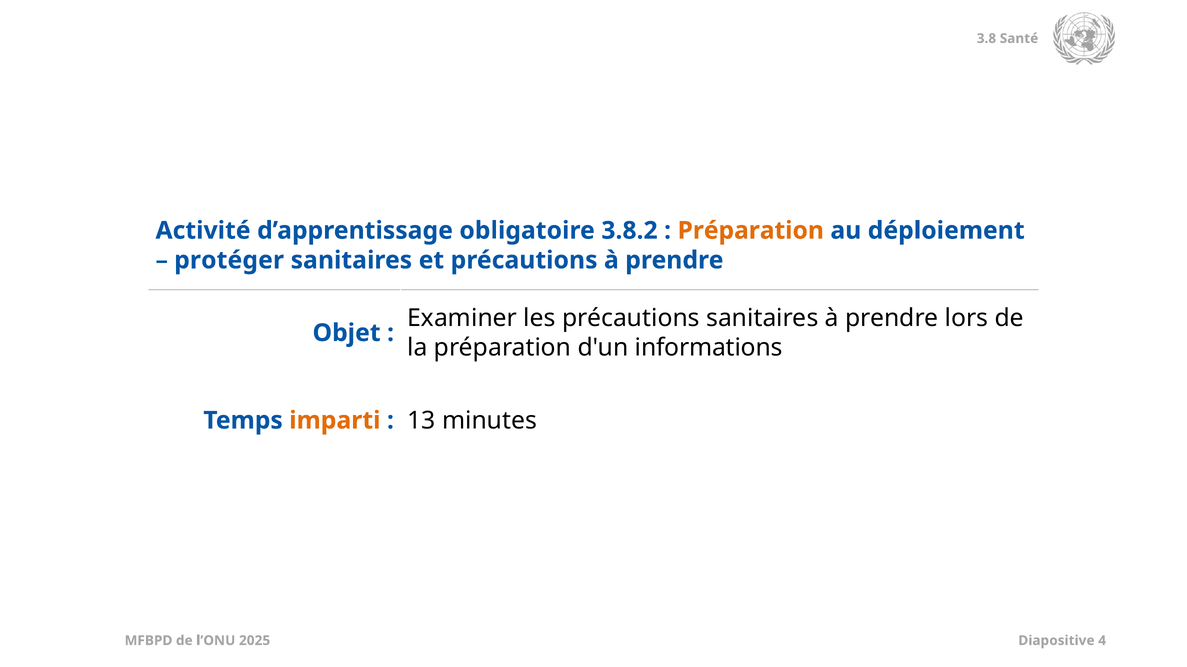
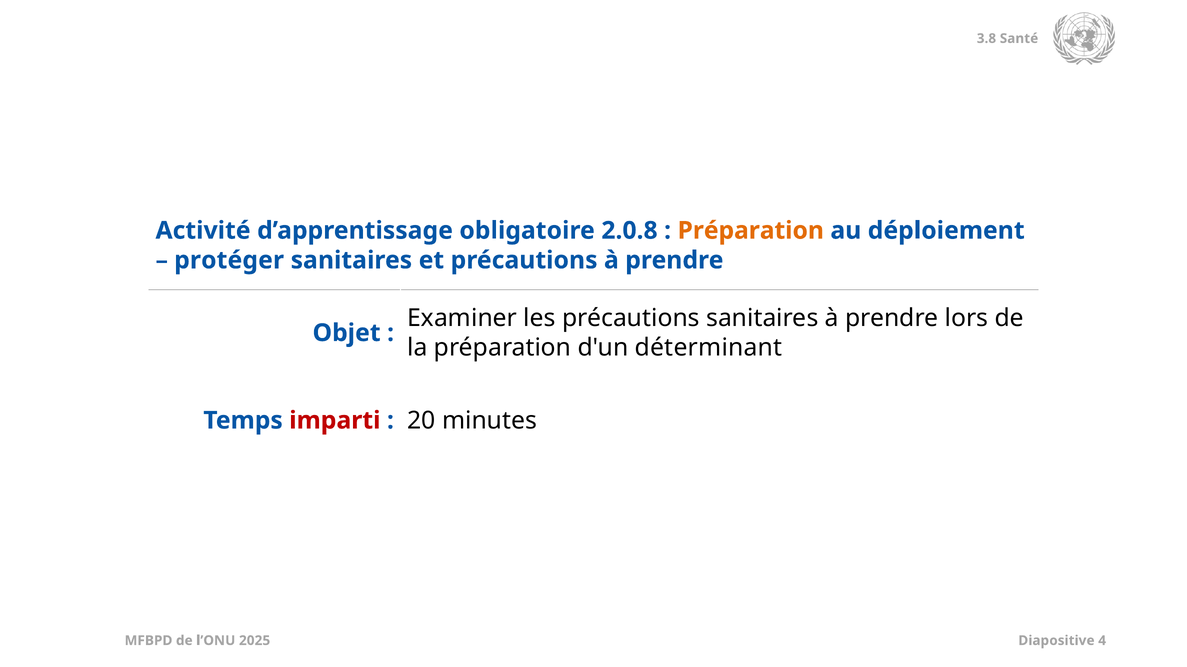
3.8.2: 3.8.2 -> 2.0.8 (629, 231)
informations: informations -> déterminant (709, 348)
imparti colour: orange -> red (335, 421)
13: 13 -> 20 (421, 421)
